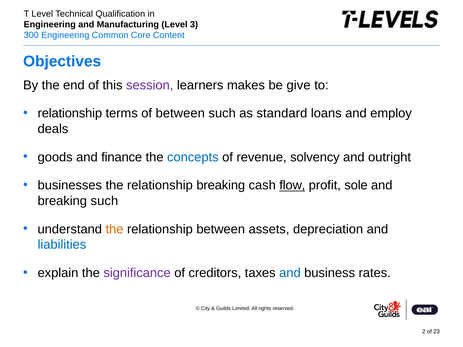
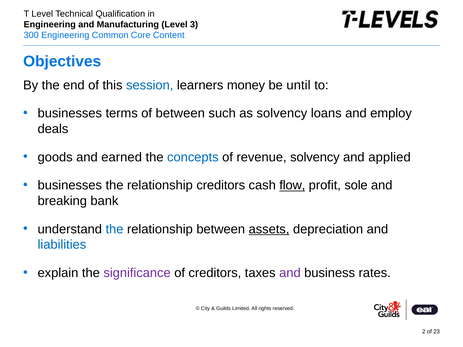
session colour: purple -> blue (150, 85)
makes: makes -> money (246, 85)
give: give -> until (299, 85)
relationship: relationship -> businesses (70, 113)
as standard: standard -> solvency (282, 113)
finance: finance -> earned (122, 157)
outright: outright -> applied (390, 157)
relationship breaking: breaking -> creditors (221, 186)
breaking such: such -> bank (104, 201)
the colour: orange -> blue (115, 229)
assets underline: none -> present (269, 229)
and colour: blue -> purple (290, 273)
